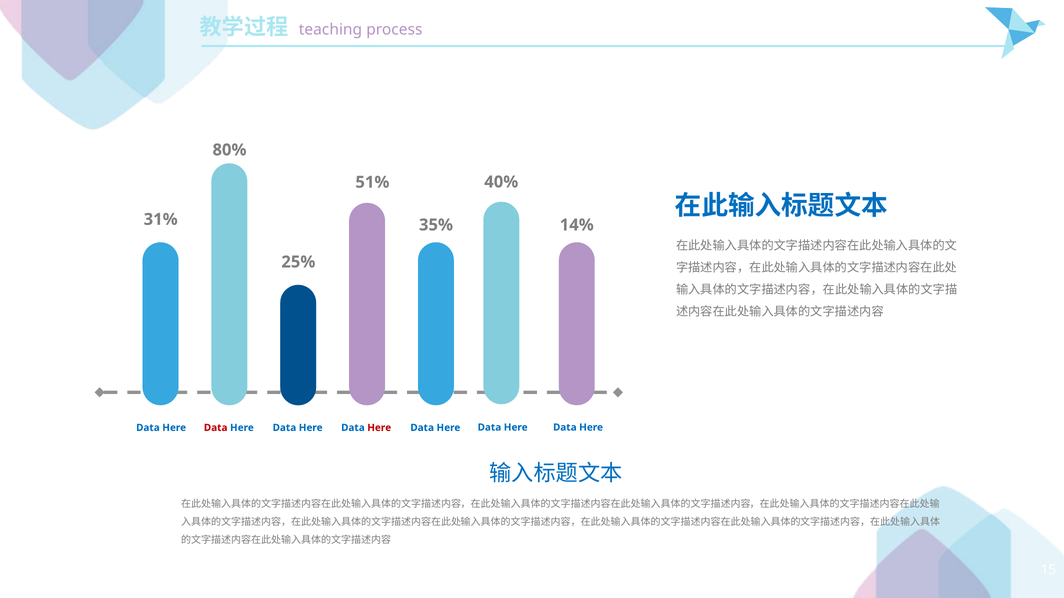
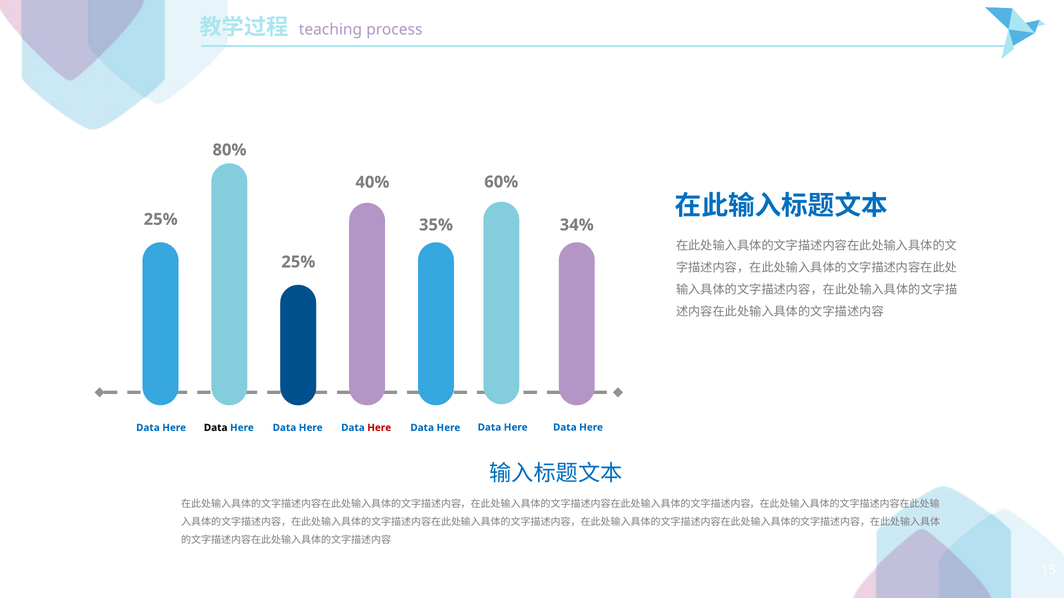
40%: 40% -> 60% (501, 182)
51%: 51% -> 40% (372, 182)
31%: 31% -> 25% (161, 220)
14%: 14% -> 34% (577, 225)
Data colour: red -> black (216, 428)
